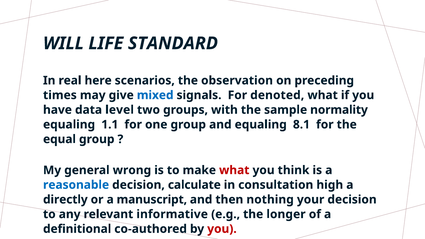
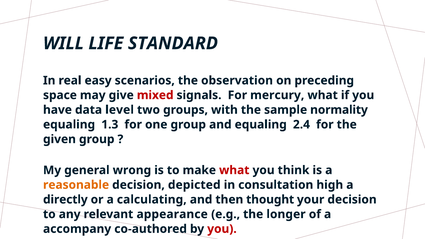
here: here -> easy (98, 80)
times: times -> space (60, 95)
mixed colour: blue -> red (155, 95)
denoted: denoted -> mercury (277, 95)
1.1: 1.1 -> 1.3 (110, 125)
8.1: 8.1 -> 2.4 (301, 125)
equal: equal -> given (59, 139)
reasonable colour: blue -> orange (76, 185)
calculate: calculate -> depicted (194, 185)
manuscript: manuscript -> calculating (152, 200)
nothing: nothing -> thought (270, 200)
informative: informative -> appearance (172, 214)
definitional: definitional -> accompany (77, 229)
